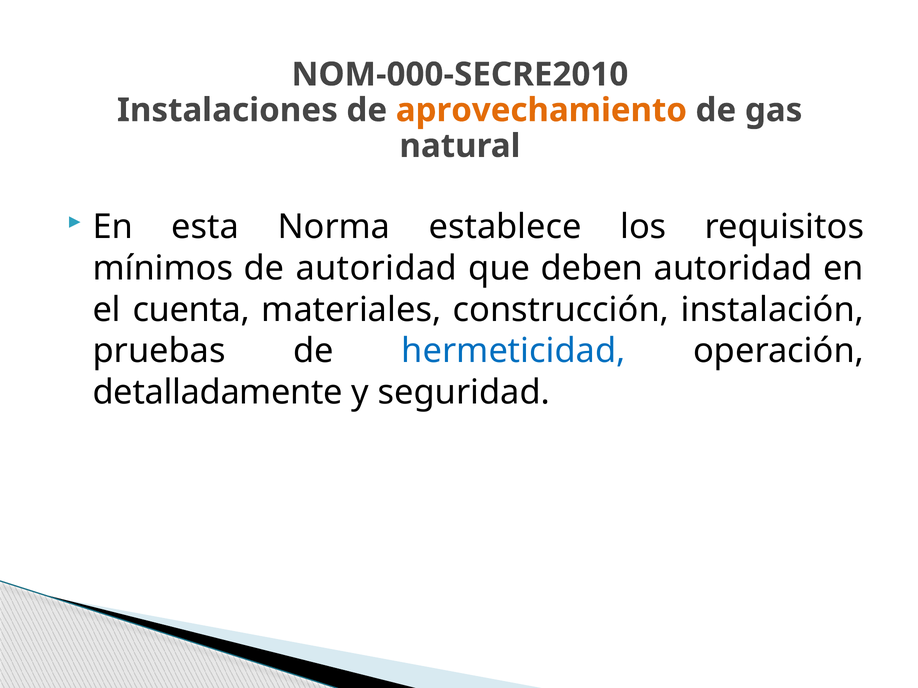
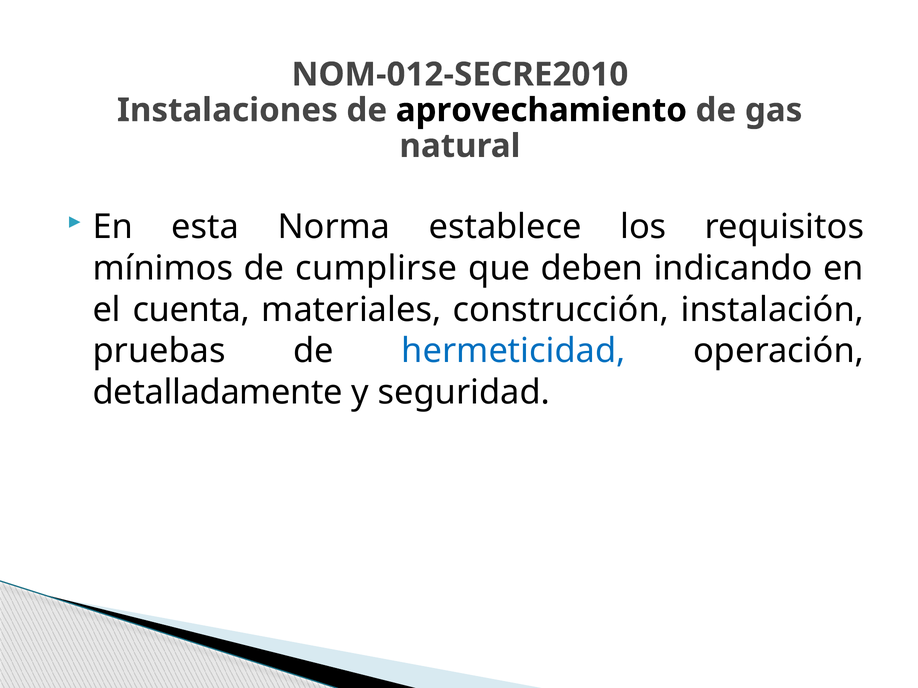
NOM-000-SECRE2010: NOM-000-SECRE2010 -> NOM-012-SECRE2010 (460, 75)
aprovechamiento colour: orange -> black (541, 110)
de autoridad: autoridad -> cumplirse (376, 269)
deben autoridad: autoridad -> indicando (733, 269)
